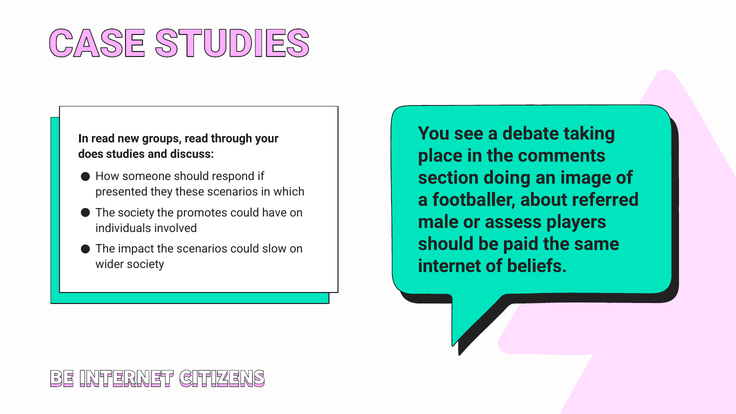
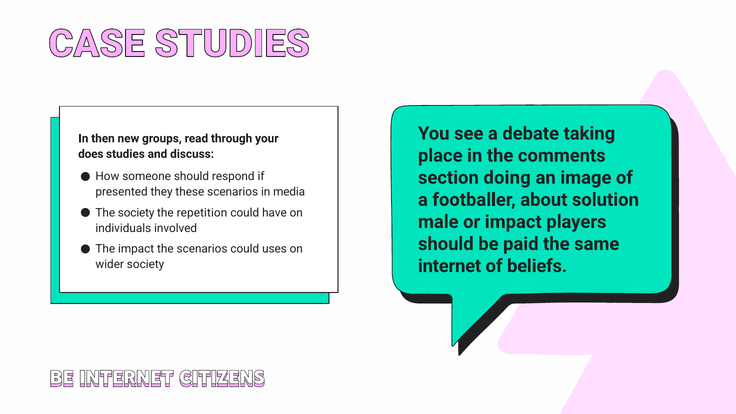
In read: read -> then (103, 138)
which: which -> media (289, 192)
referred: referred -> solution (605, 200)
promotes: promotes -> repetition (202, 213)
or assess: assess -> impact (513, 222)
slow: slow -> uses (274, 249)
